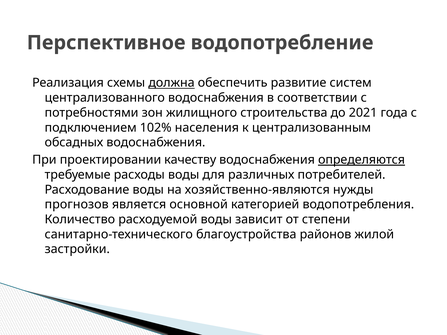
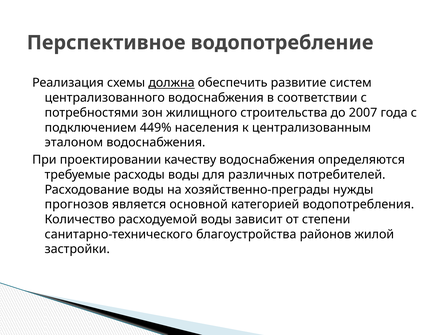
2021: 2021 -> 2007 (363, 113)
102%: 102% -> 449% (156, 128)
обсадных: обсадных -> эталоном (74, 143)
определяются underline: present -> none (362, 160)
хозяйственно-являются: хозяйственно-являются -> хозяйственно-преграды (257, 190)
